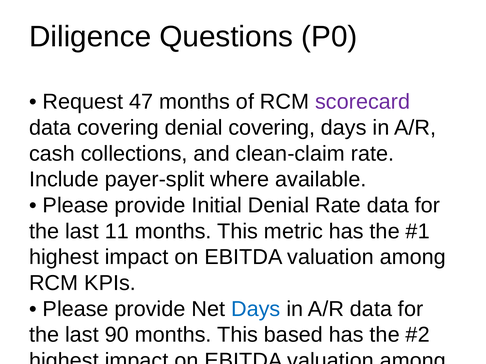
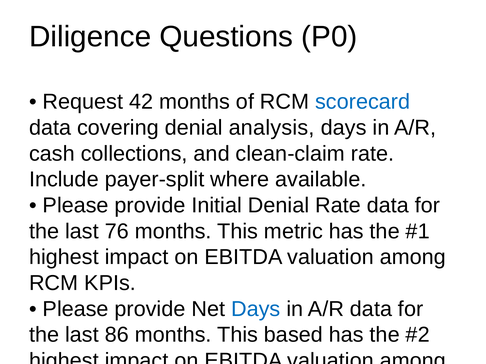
47: 47 -> 42 (141, 102)
scorecard colour: purple -> blue (363, 102)
denial covering: covering -> analysis (272, 128)
11: 11 -> 76 (117, 232)
90: 90 -> 86 (117, 335)
